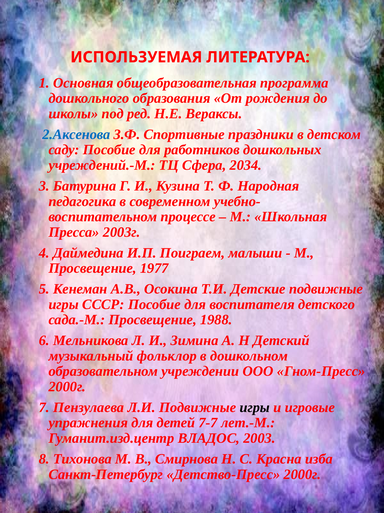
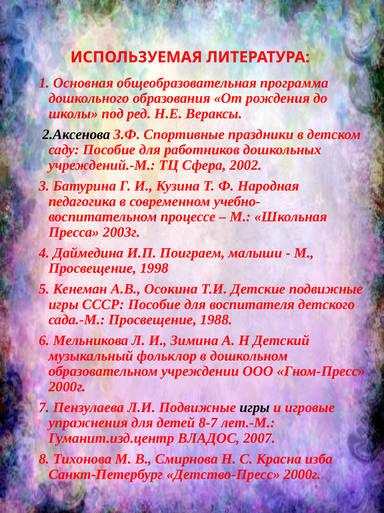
2.Аксенова colour: blue -> black (76, 134)
2034: 2034 -> 2002 (246, 165)
1977: 1977 -> 1998 (154, 268)
7-7: 7-7 -> 8-7 (208, 422)
2003: 2003 -> 2007 (259, 437)
